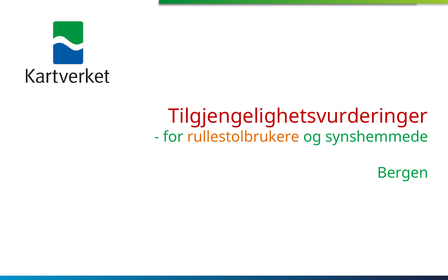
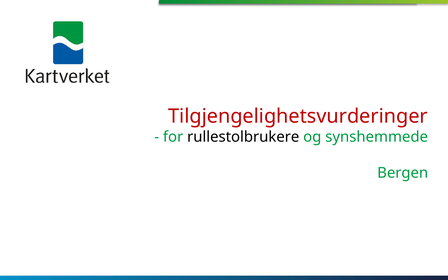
rullestolbrukere colour: orange -> black (243, 137)
